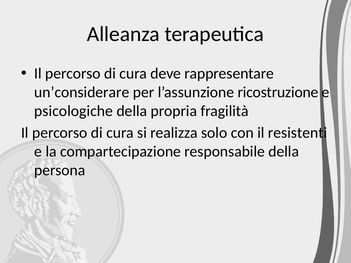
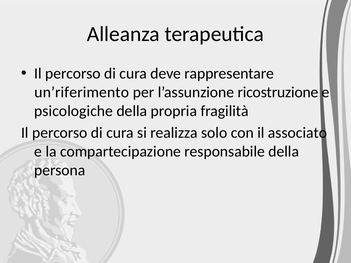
un’considerare: un’considerare -> un’riferimento (82, 92)
resistenti: resistenti -> associato (298, 133)
